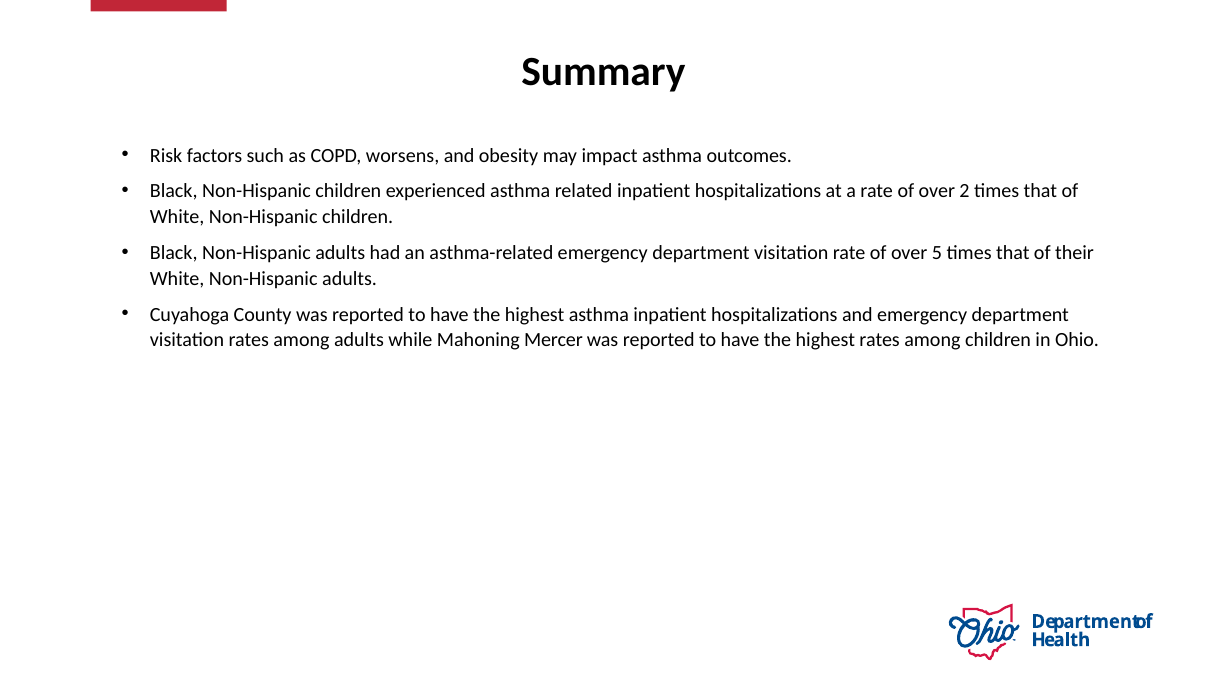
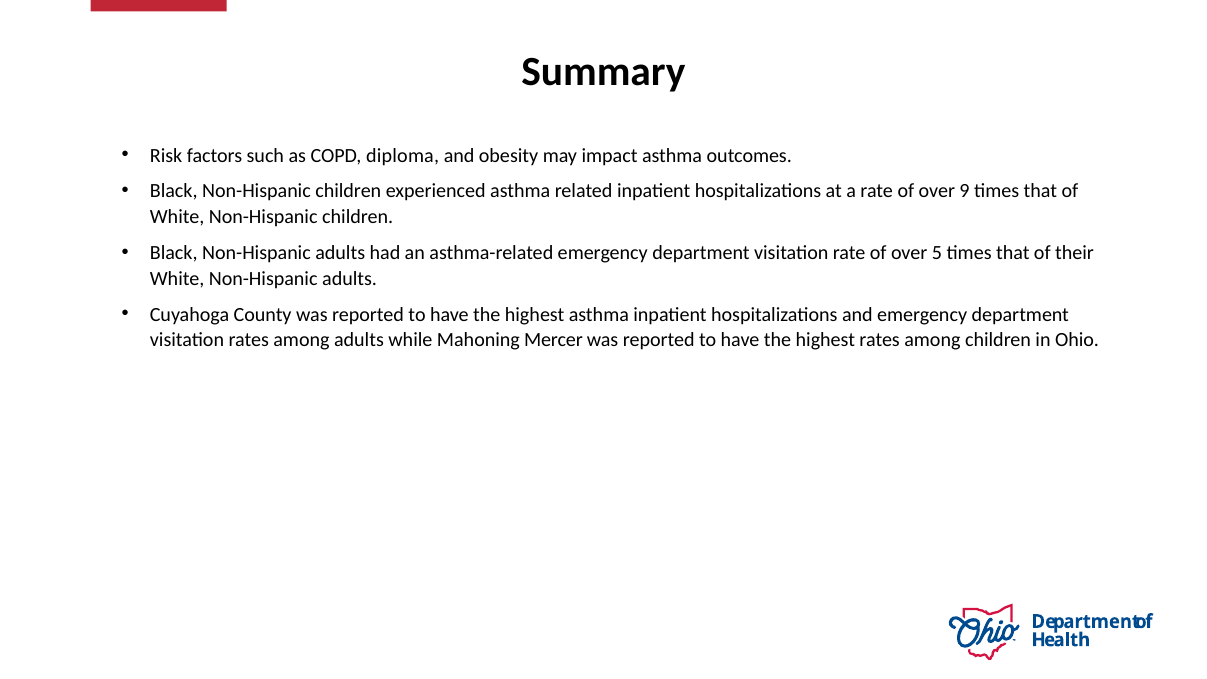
worsens: worsens -> diploma (403, 155)
2: 2 -> 9 (965, 191)
